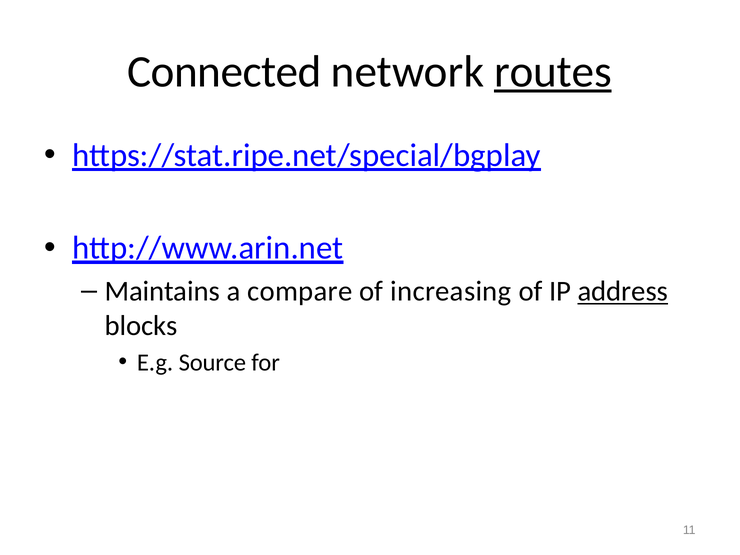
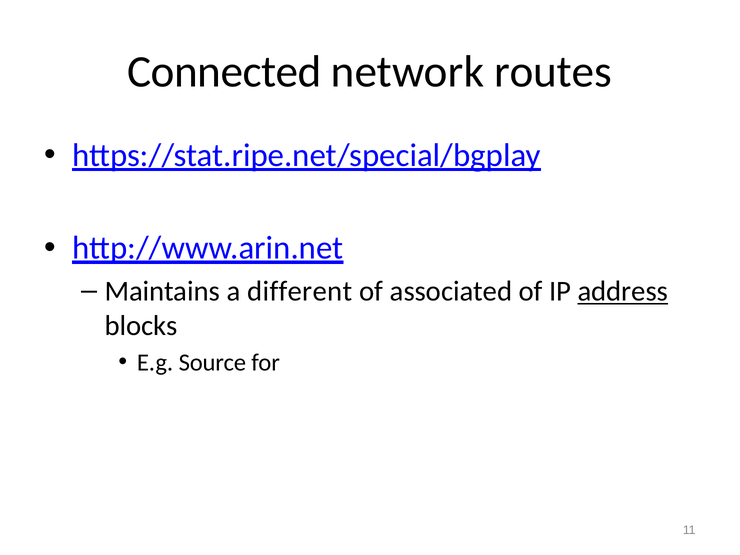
routes underline: present -> none (553, 72)
compare: compare -> different (300, 291)
increasing: increasing -> associated (451, 291)
